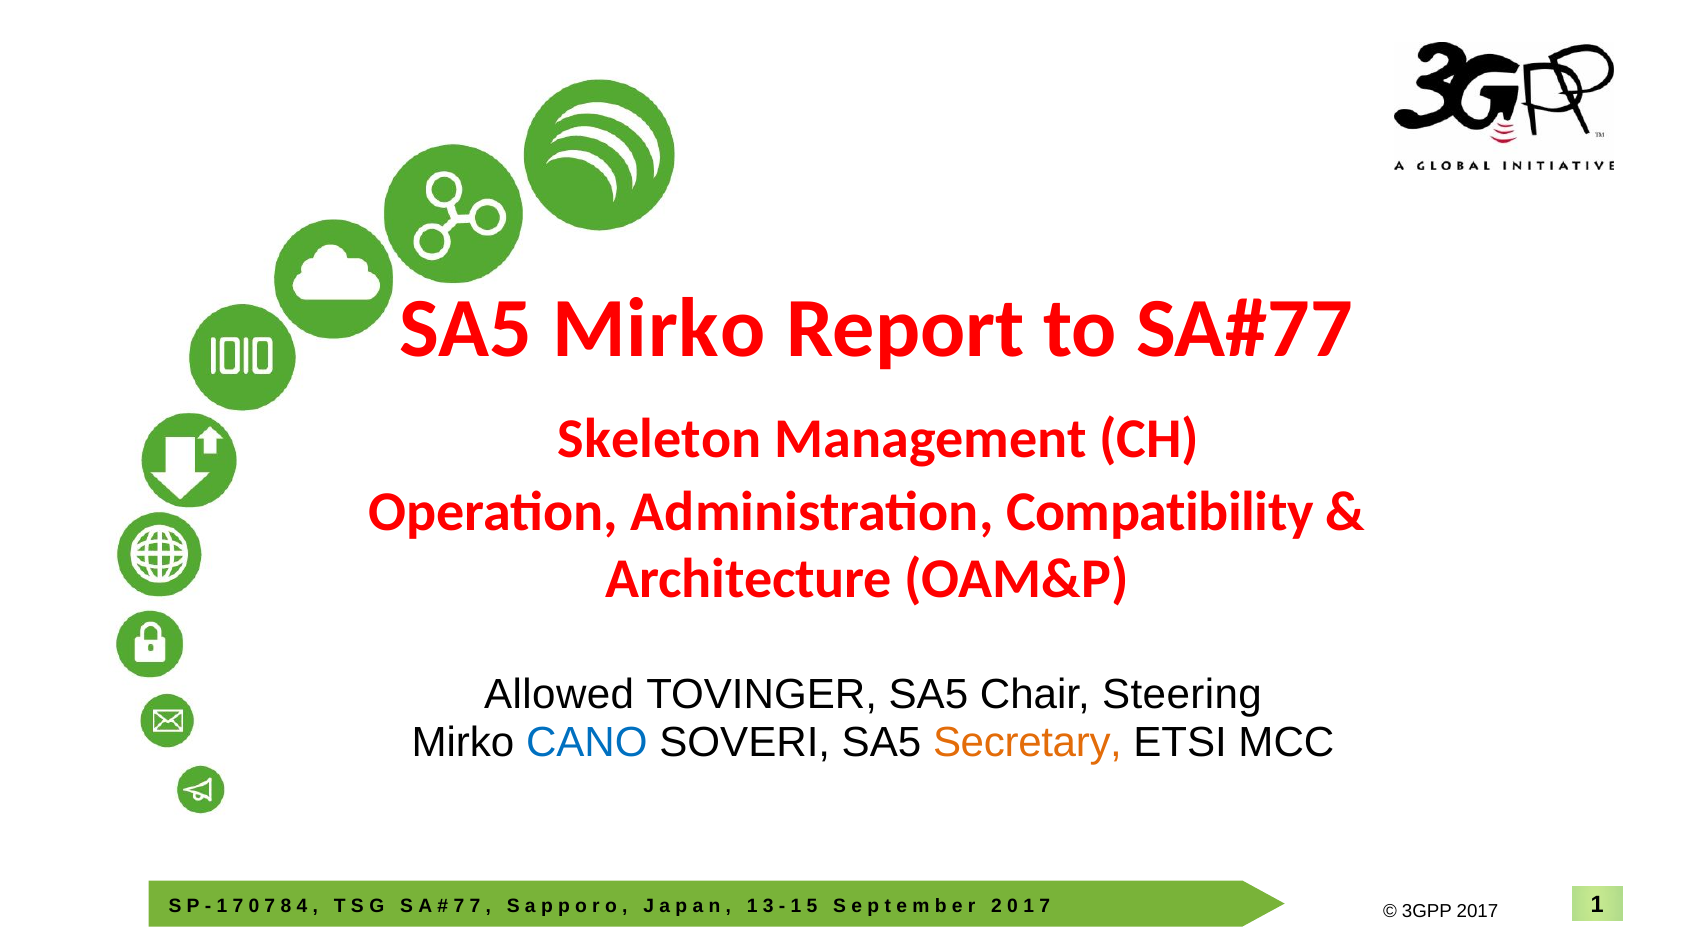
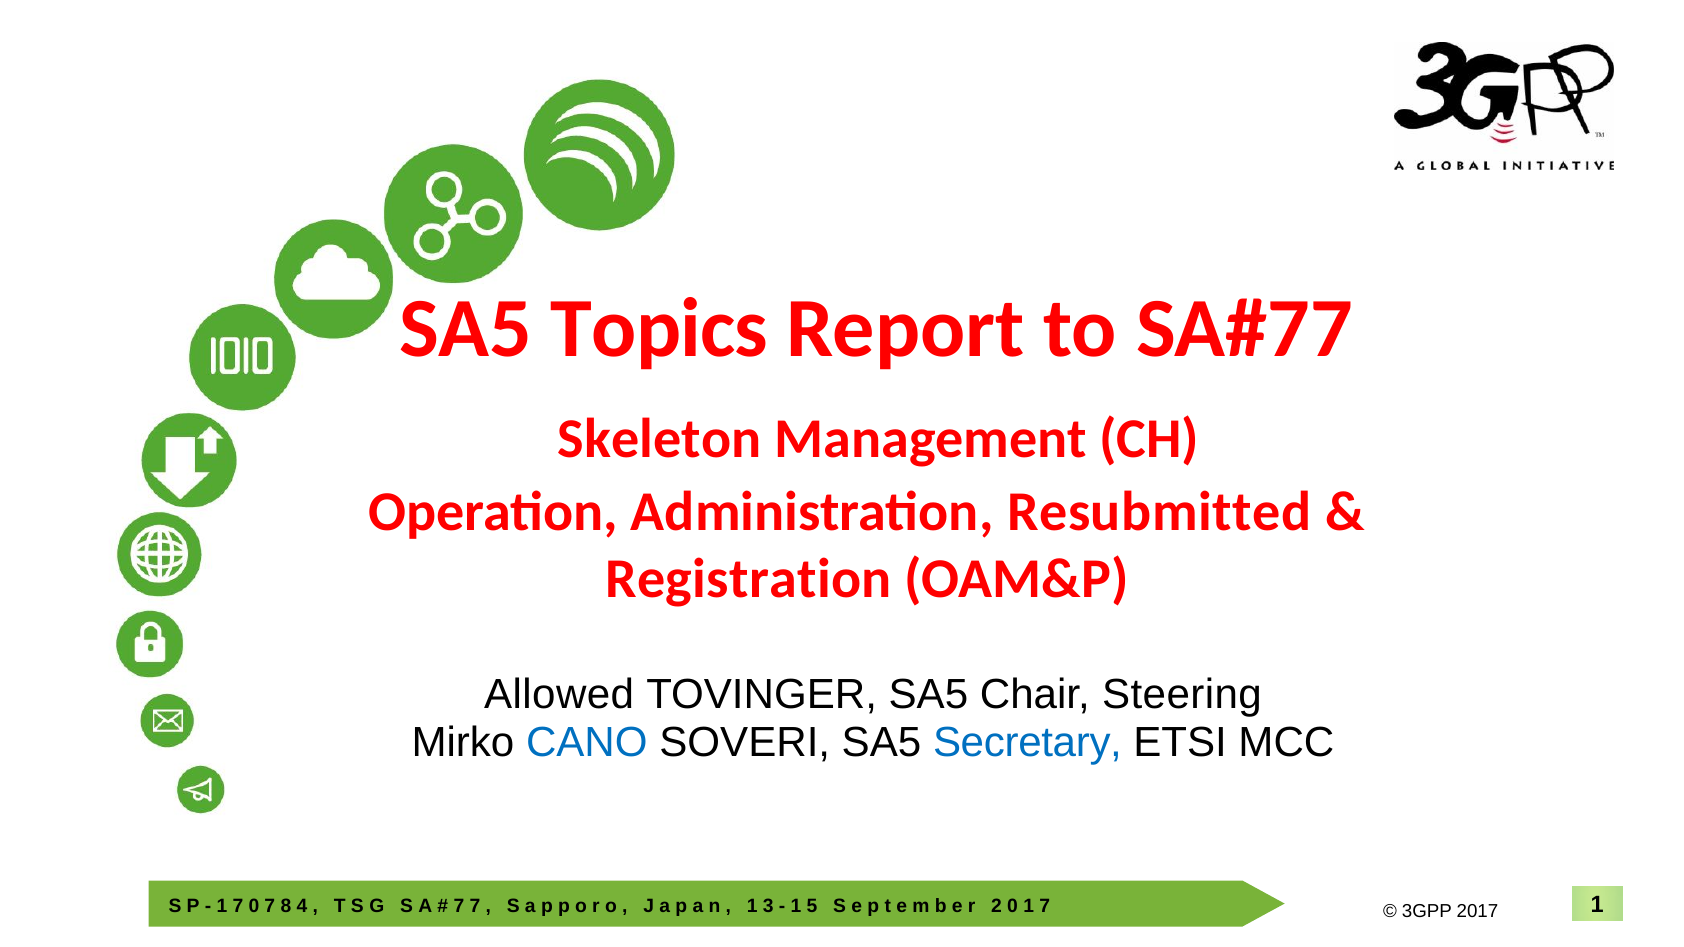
SA5 Mirko: Mirko -> Topics (660, 328)
Compatibility: Compatibility -> Resubmitted (1159, 512)
Architecture: Architecture -> Registration (749, 579)
Secretary colour: orange -> blue (1027, 743)
